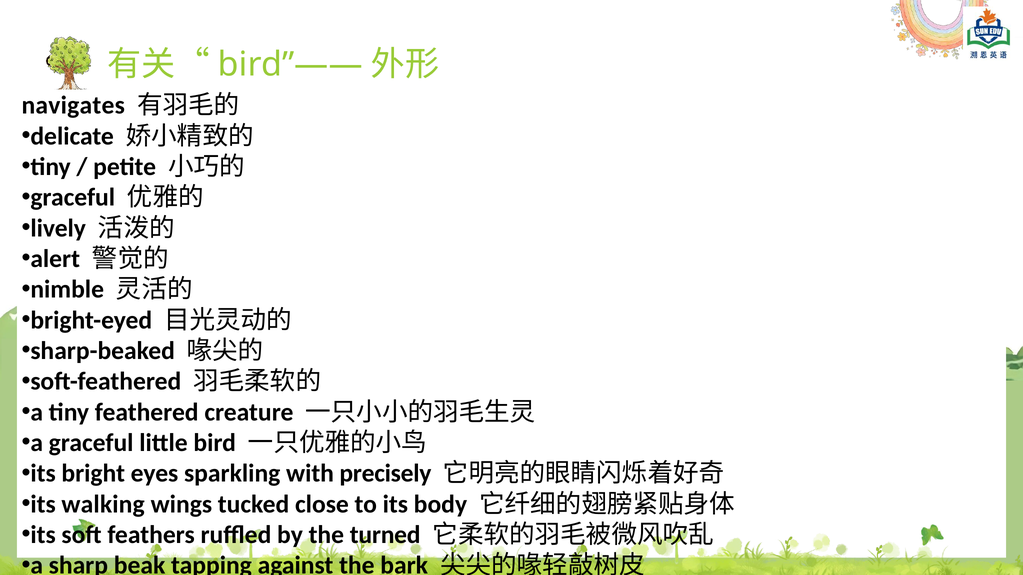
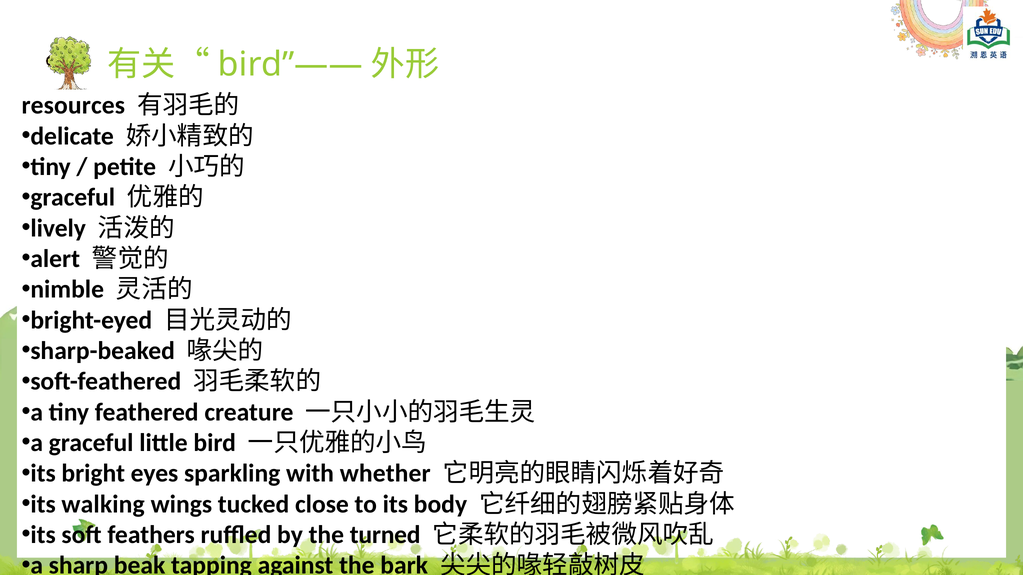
navigates: navigates -> resources (73, 106)
precisely: precisely -> whether (385, 474)
